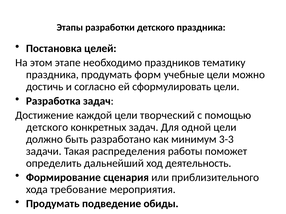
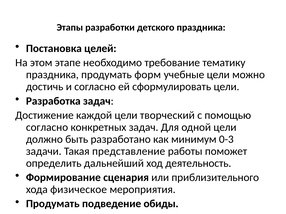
праздников: праздников -> требование (172, 63)
детского: детского -> согласно (47, 128)
3-3: 3-3 -> 0-3 (226, 140)
распределения: распределения -> представление (129, 152)
требование: требование -> физическое (79, 190)
